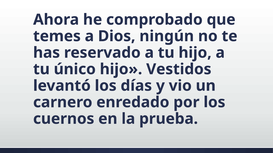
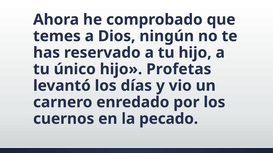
Vestidos: Vestidos -> Profetas (179, 69)
prueba: prueba -> pecado (169, 119)
